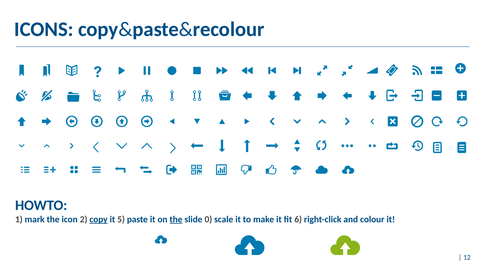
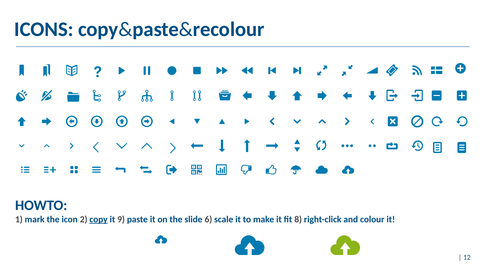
5: 5 -> 9 (121, 219)
the underline: present -> none (176, 219)
0: 0 -> 6 (208, 219)
6: 6 -> 8 (298, 219)
